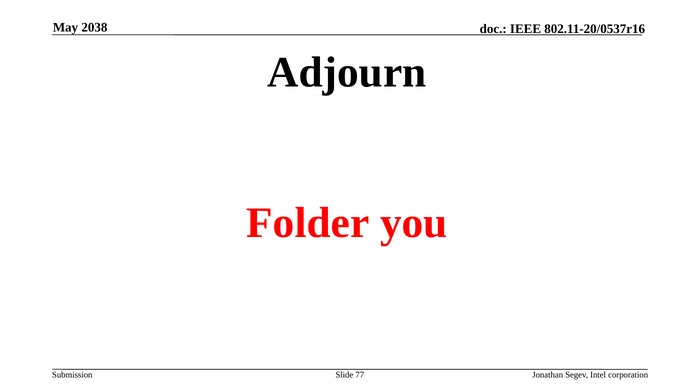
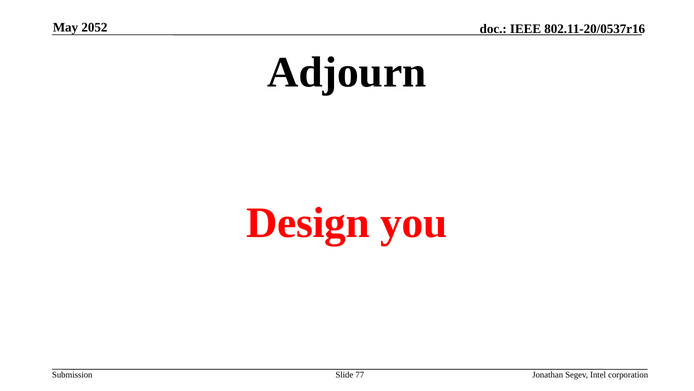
2038: 2038 -> 2052 (94, 28)
Folder: Folder -> Design (308, 223)
